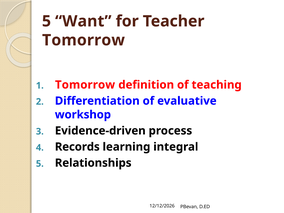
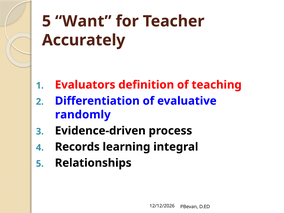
Tomorrow: Tomorrow -> Accurately (84, 40)
Tomorrow: Tomorrow -> Evaluators (85, 85)
workshop: workshop -> randomly (83, 115)
